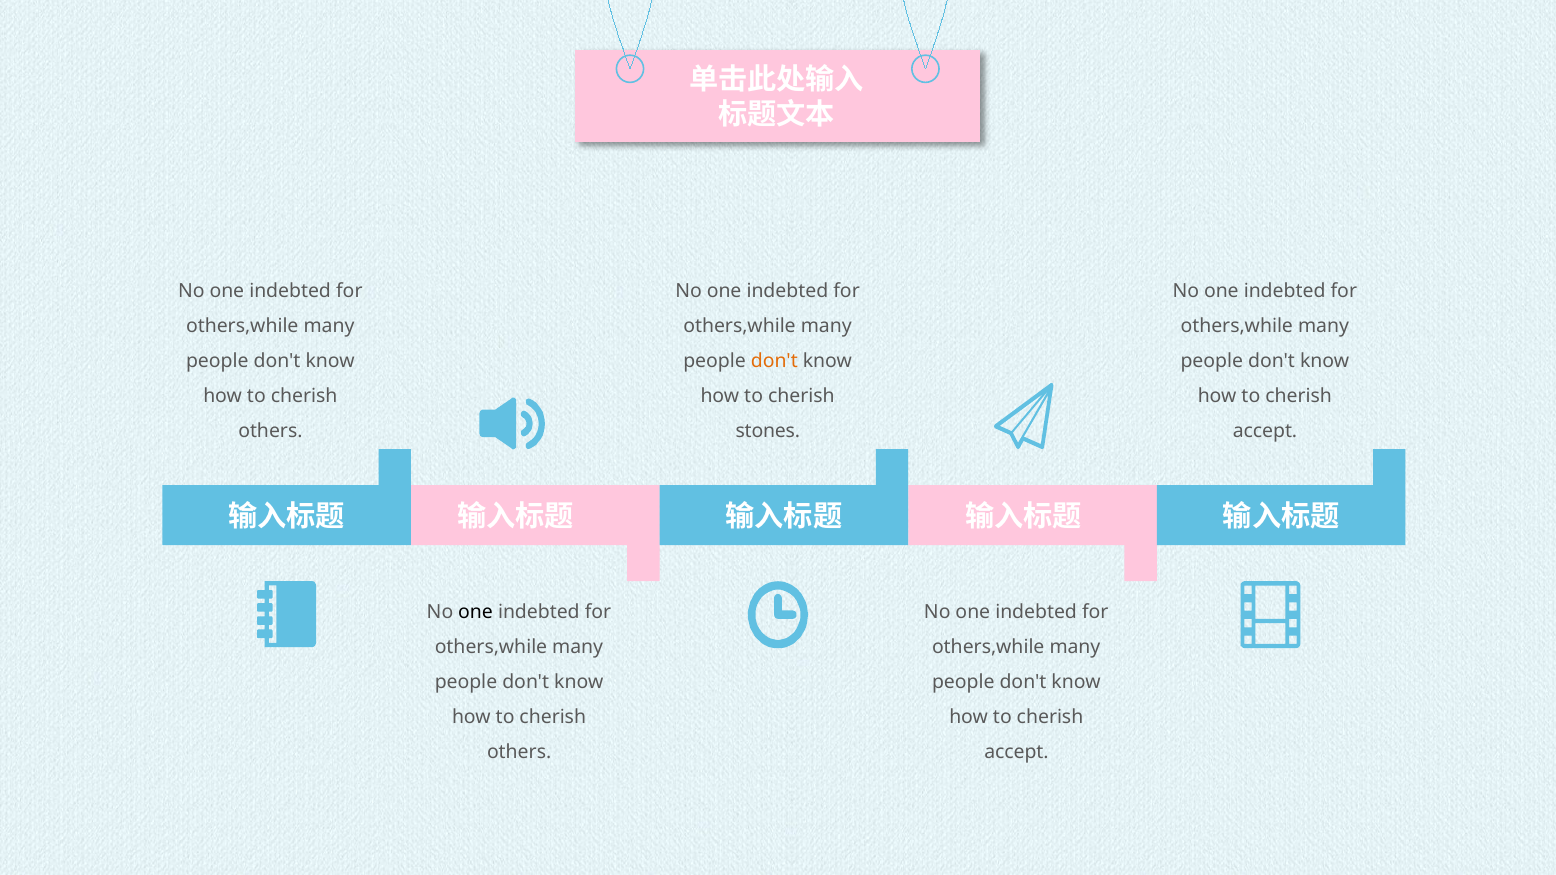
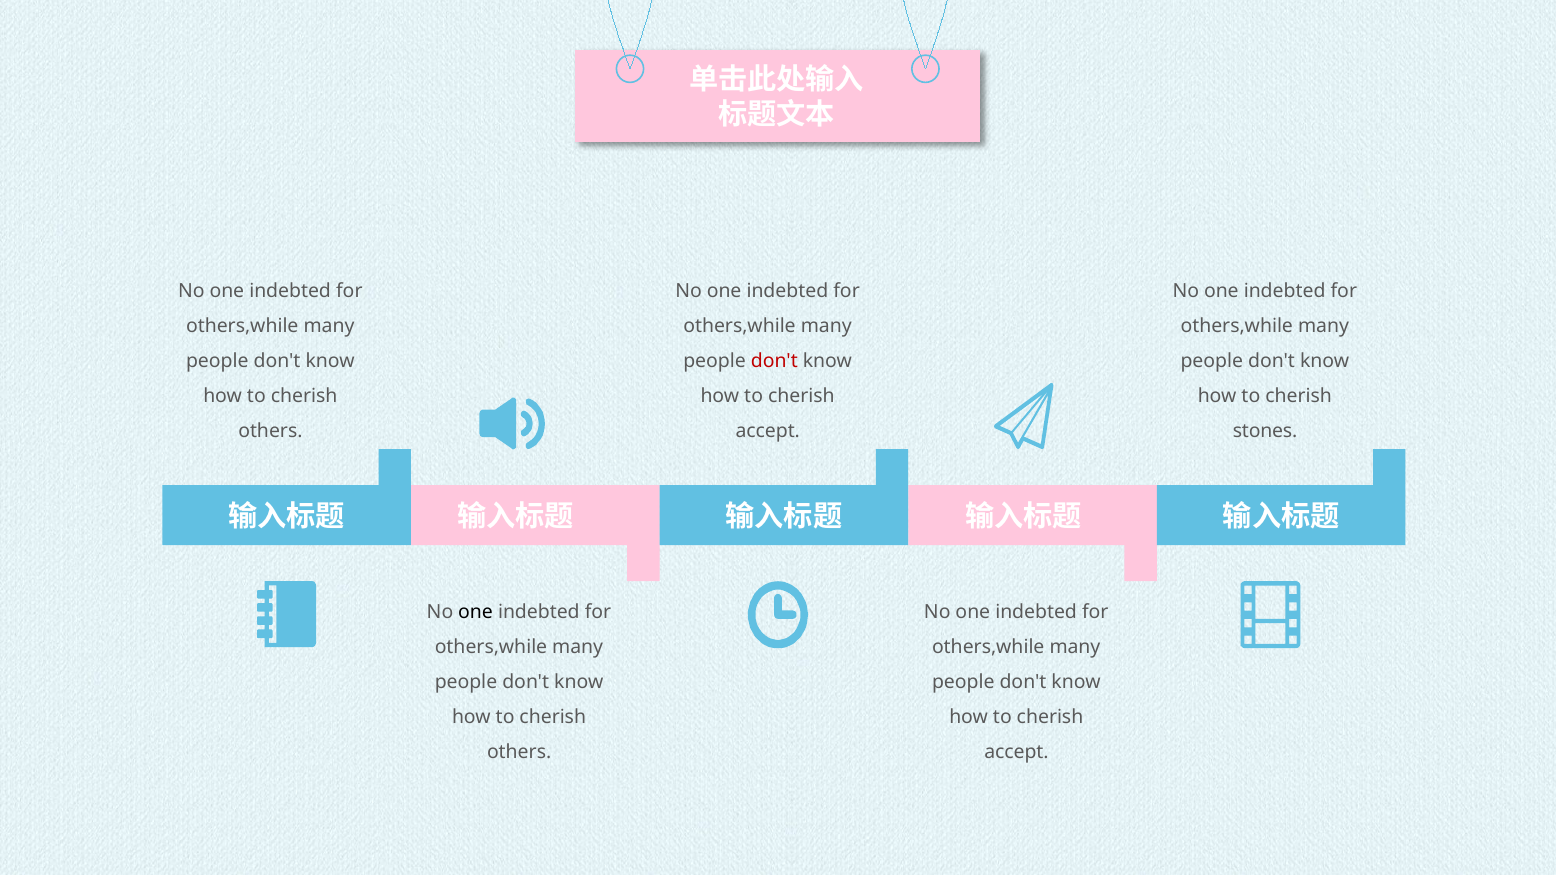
don't colour: orange -> red (774, 361)
stones: stones -> accept (768, 431)
accept: accept -> stones (1265, 431)
